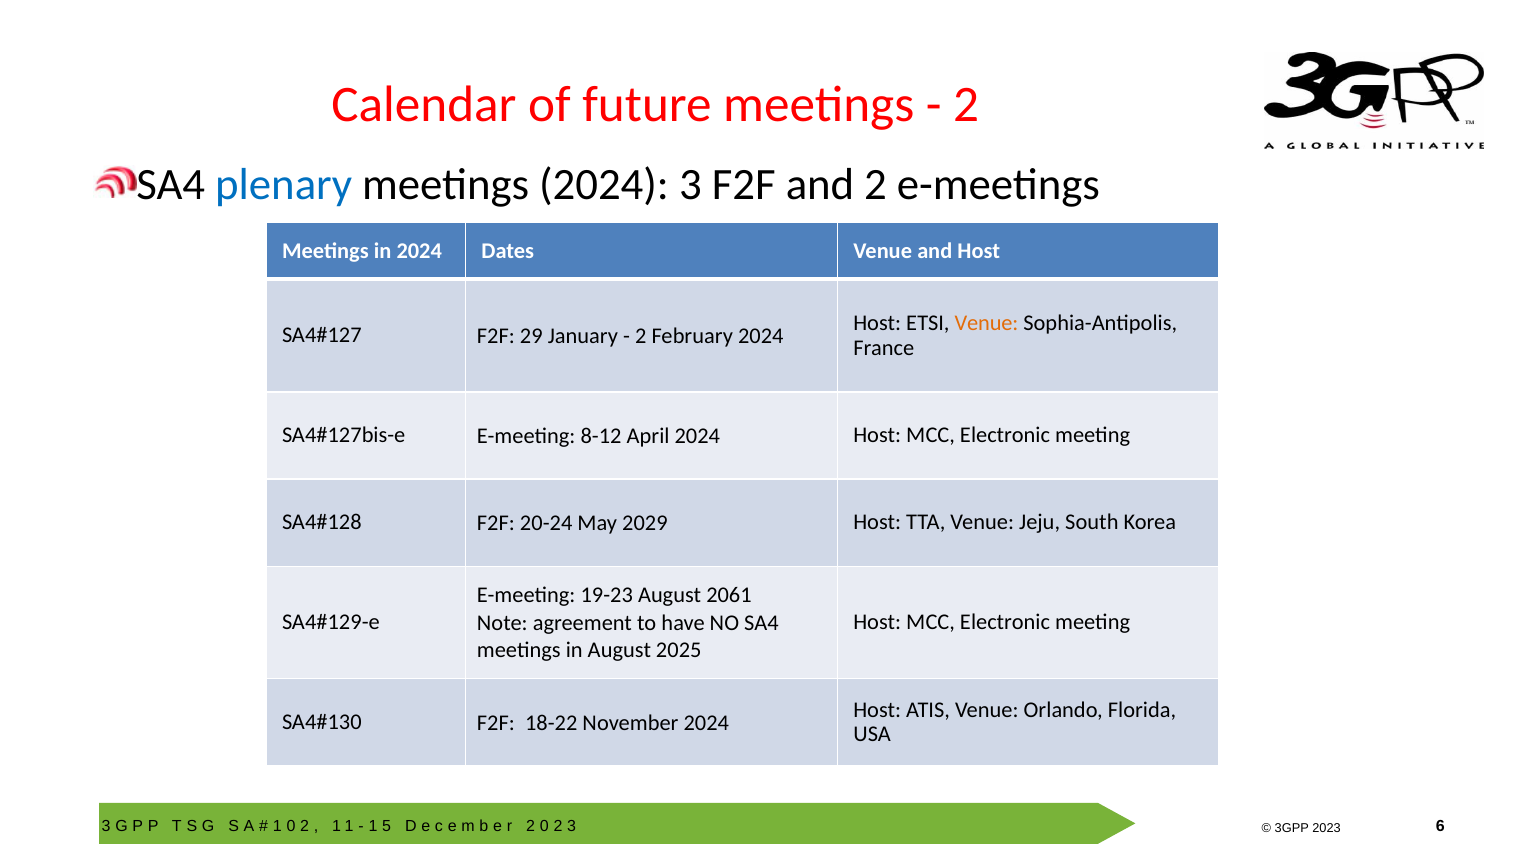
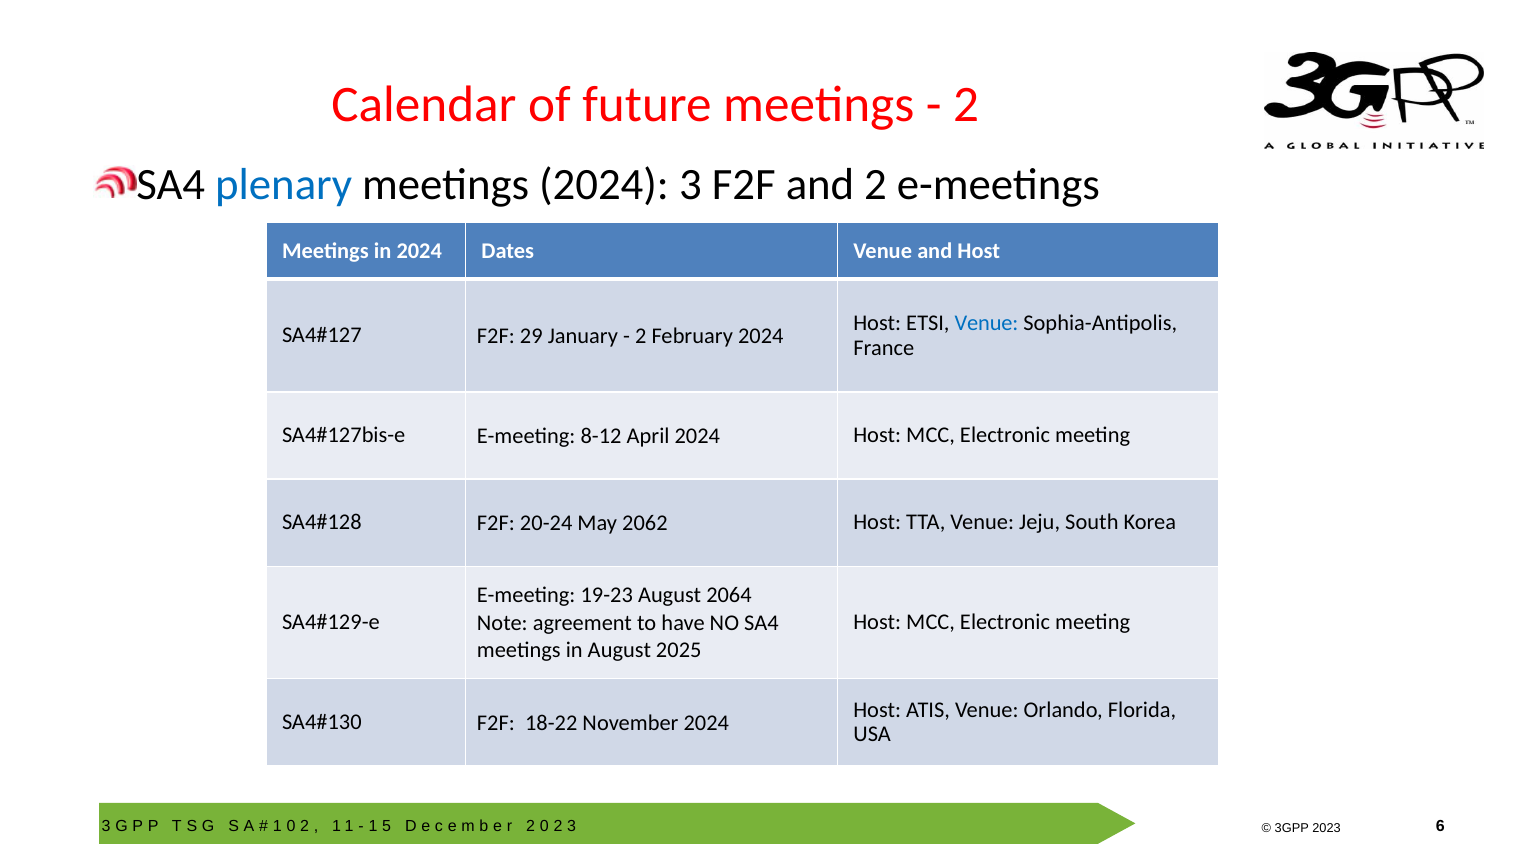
Venue colour: orange -> blue (987, 323)
2029: 2029 -> 2062 (645, 523)
2061: 2061 -> 2064 (729, 595)
